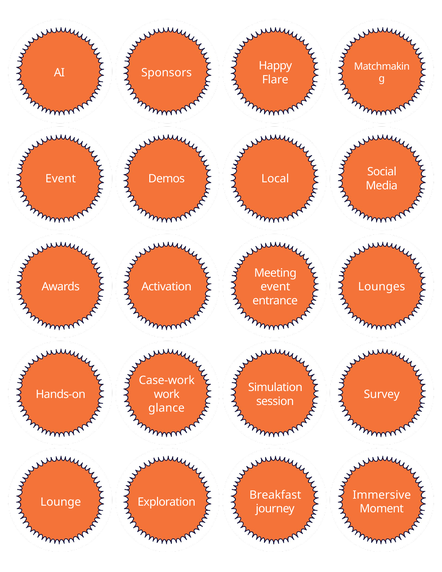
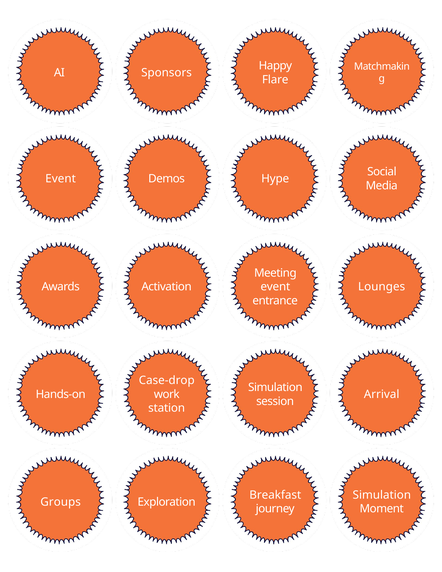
Local: Local -> Hype (275, 179)
Case-work: Case-work -> Case-drop (167, 380)
Survey: Survey -> Arrival (382, 394)
glance: glance -> station (167, 408)
Immersive: Immersive -> Simulation (382, 495)
Lounge: Lounge -> Groups (61, 502)
